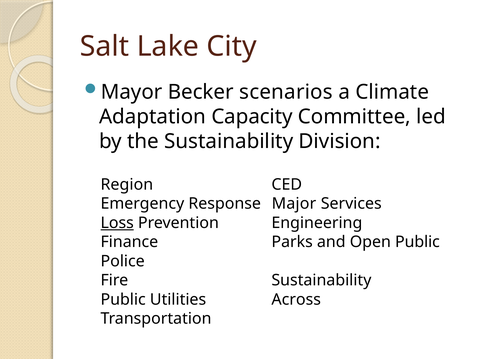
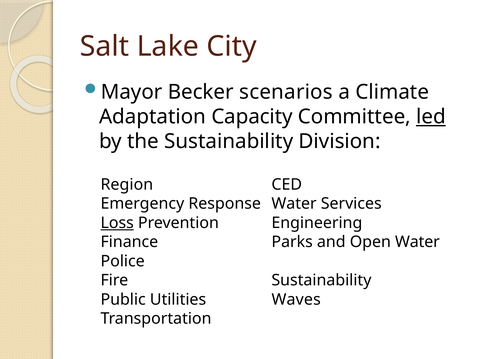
led underline: none -> present (431, 117)
Major: Major -> Water (294, 204)
Open Public: Public -> Water (417, 242)
Across: Across -> Waves (296, 300)
